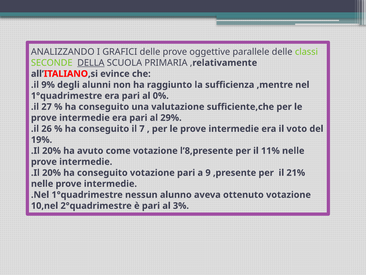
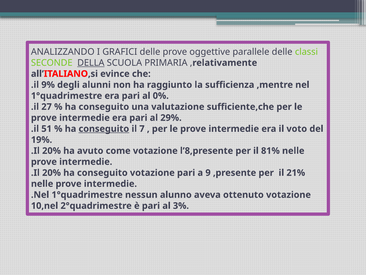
26: 26 -> 51 (47, 129)
conseguito underline: none -> present (104, 129)
11%: 11% -> 81% (270, 151)
